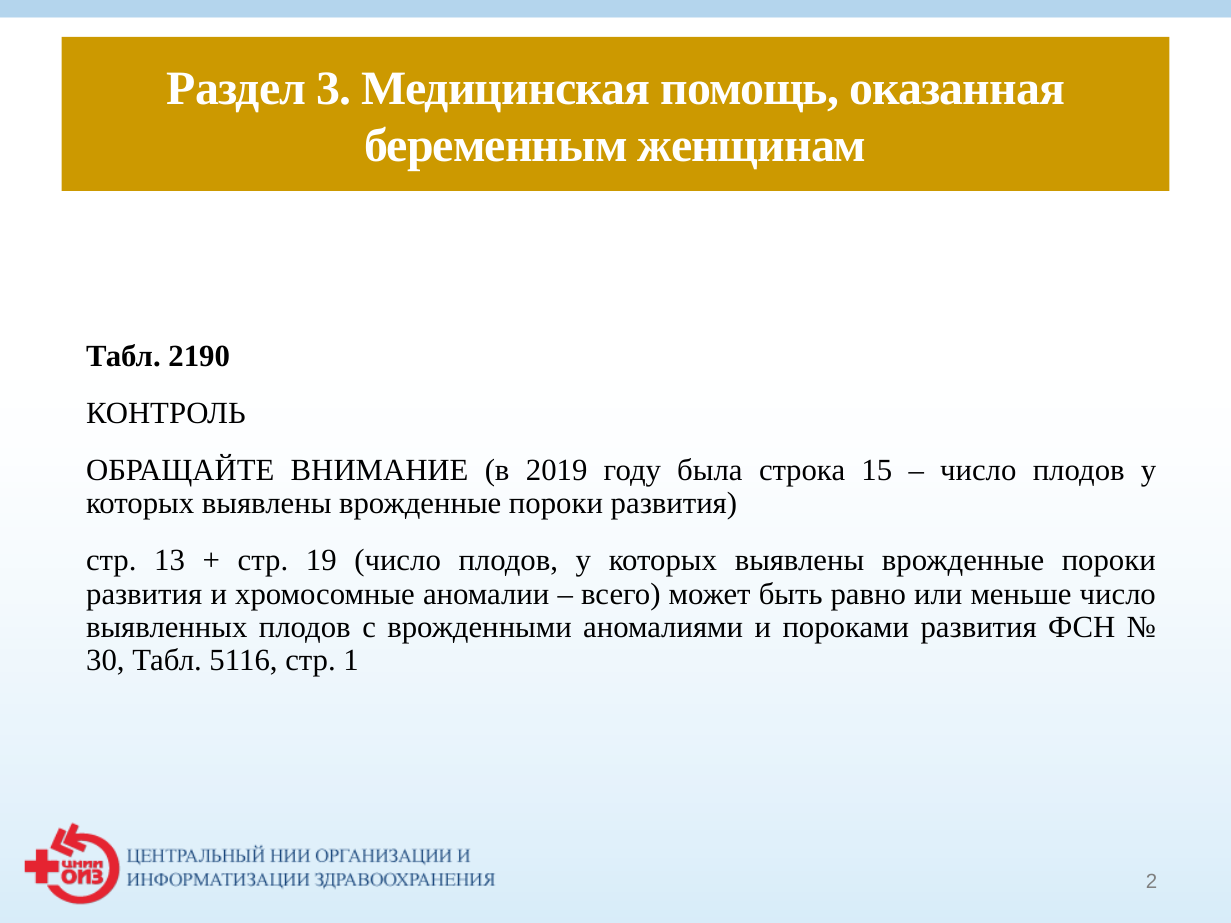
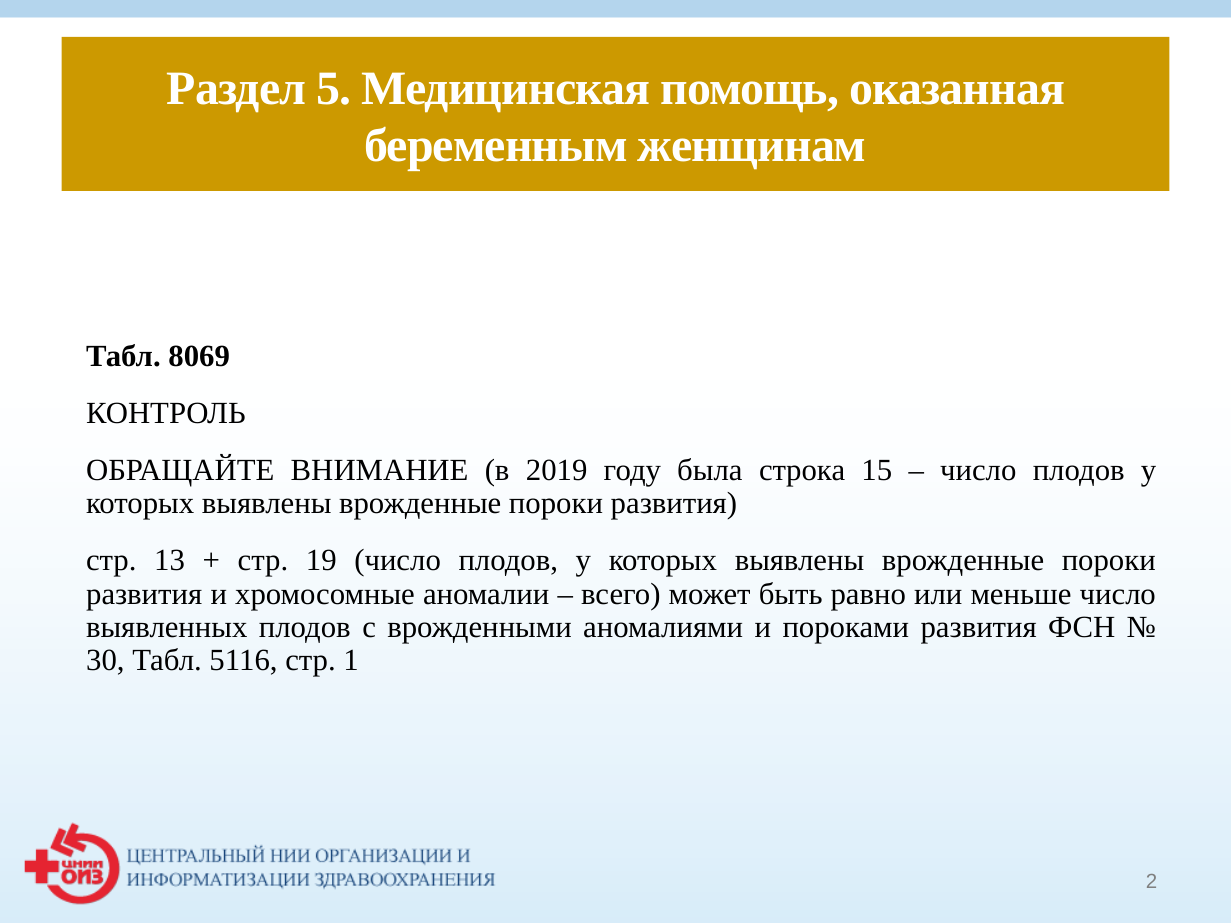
3: 3 -> 5 (334, 89)
2190: 2190 -> 8069 (199, 356)
